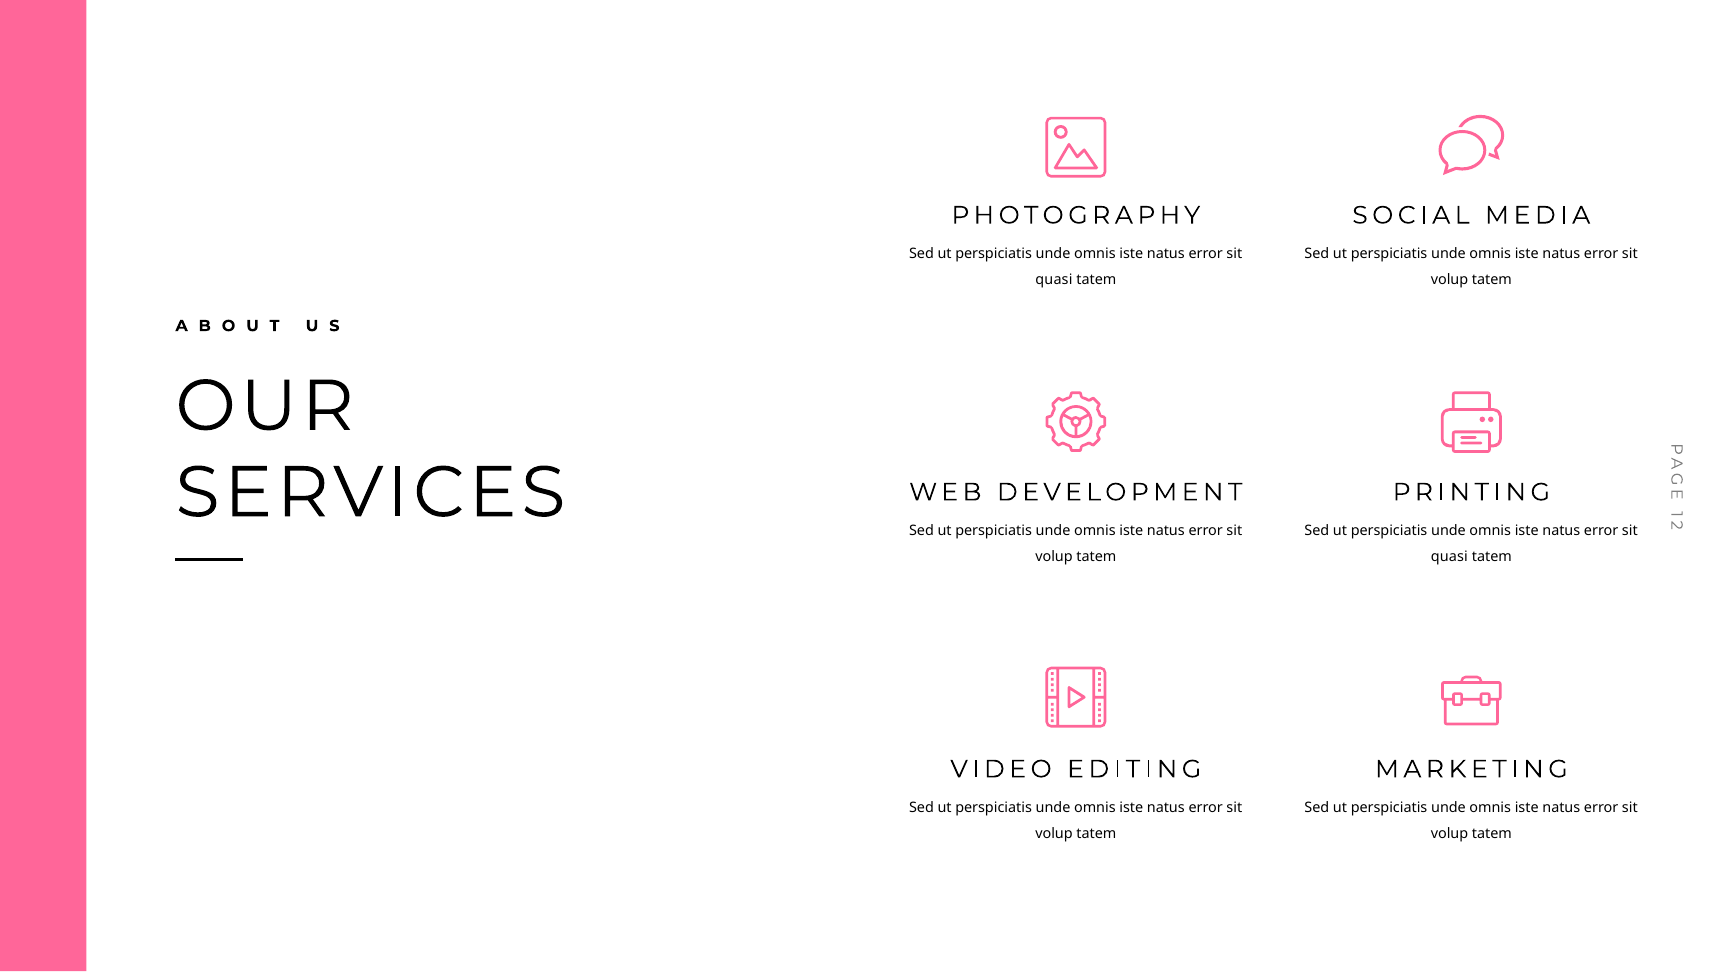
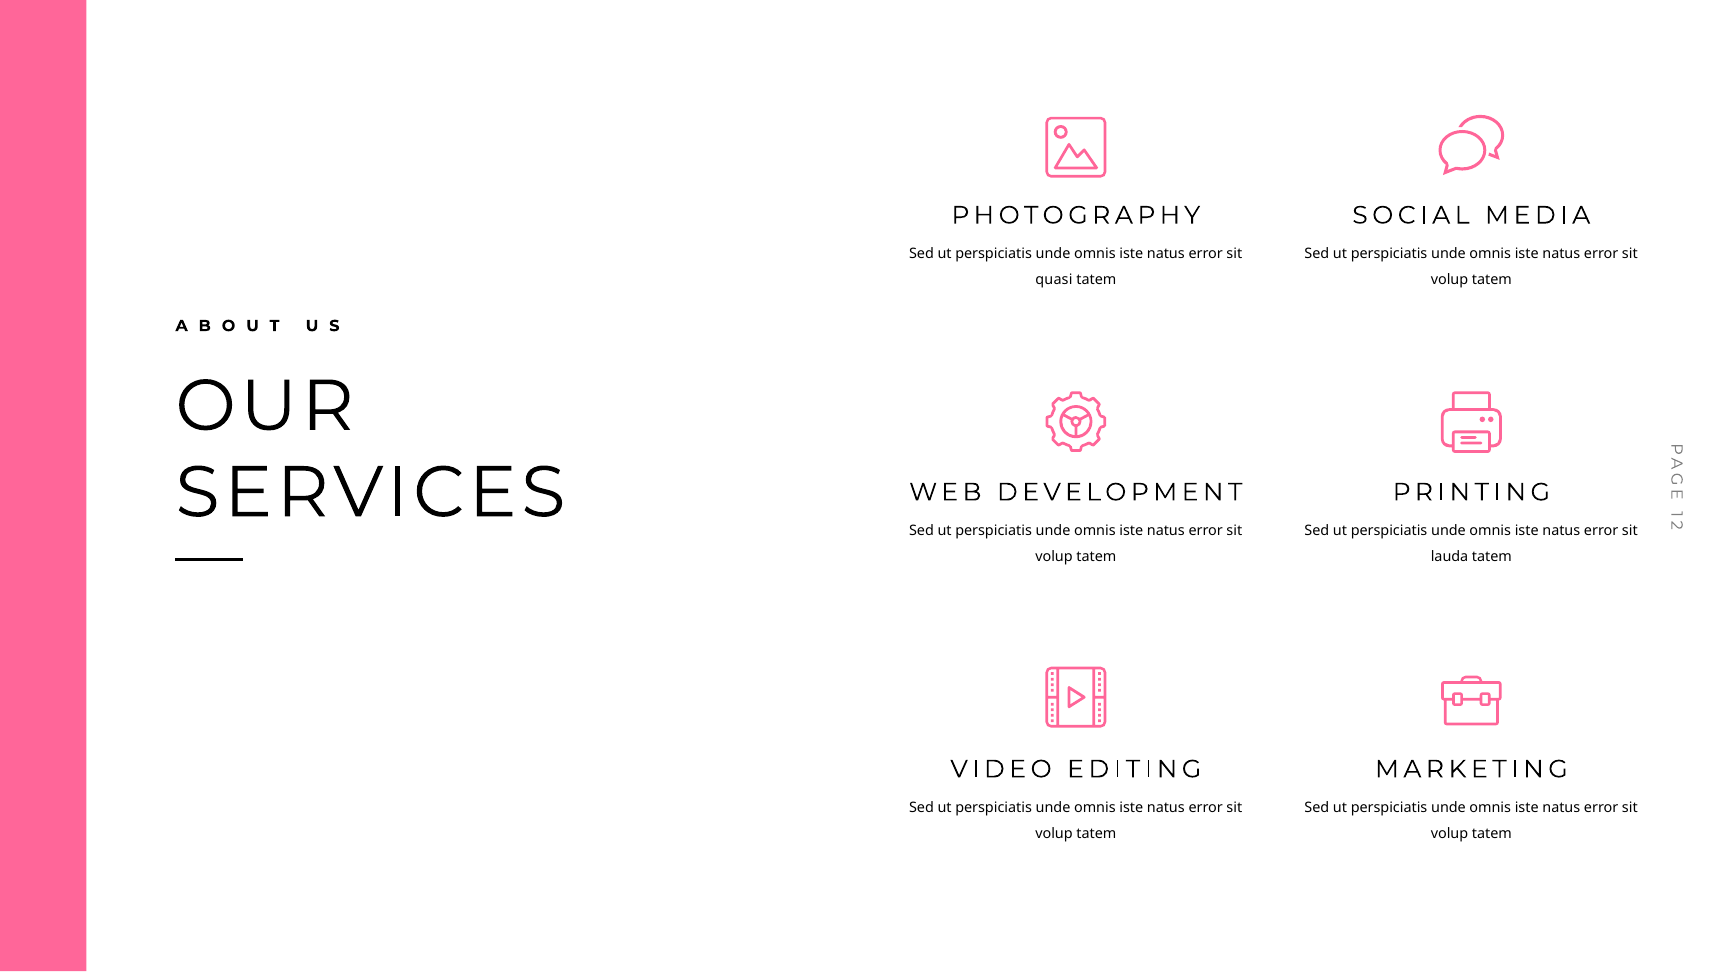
quasi: quasi -> lauda (1450, 556)
